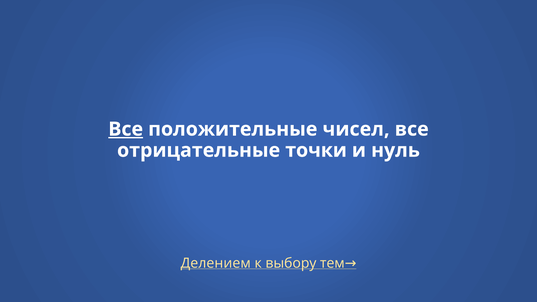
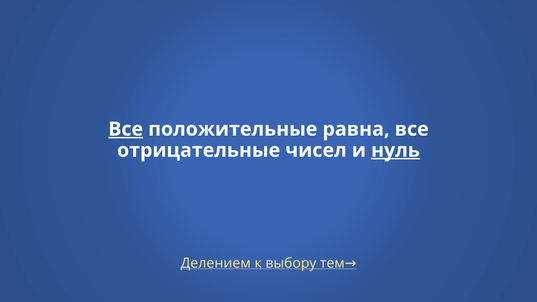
чисел: чисел -> равна (356, 129)
точки: точки -> чисел (316, 150)
нуль underline: none -> present (395, 150)
